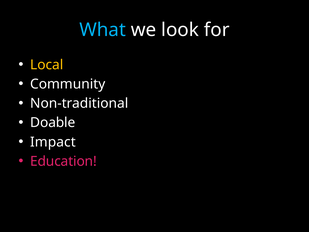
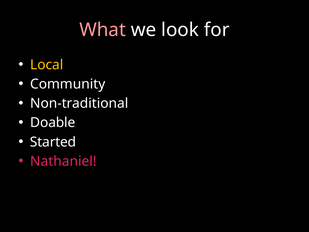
What colour: light blue -> pink (103, 30)
Impact: Impact -> Started (53, 142)
Education: Education -> Nathaniel (63, 161)
